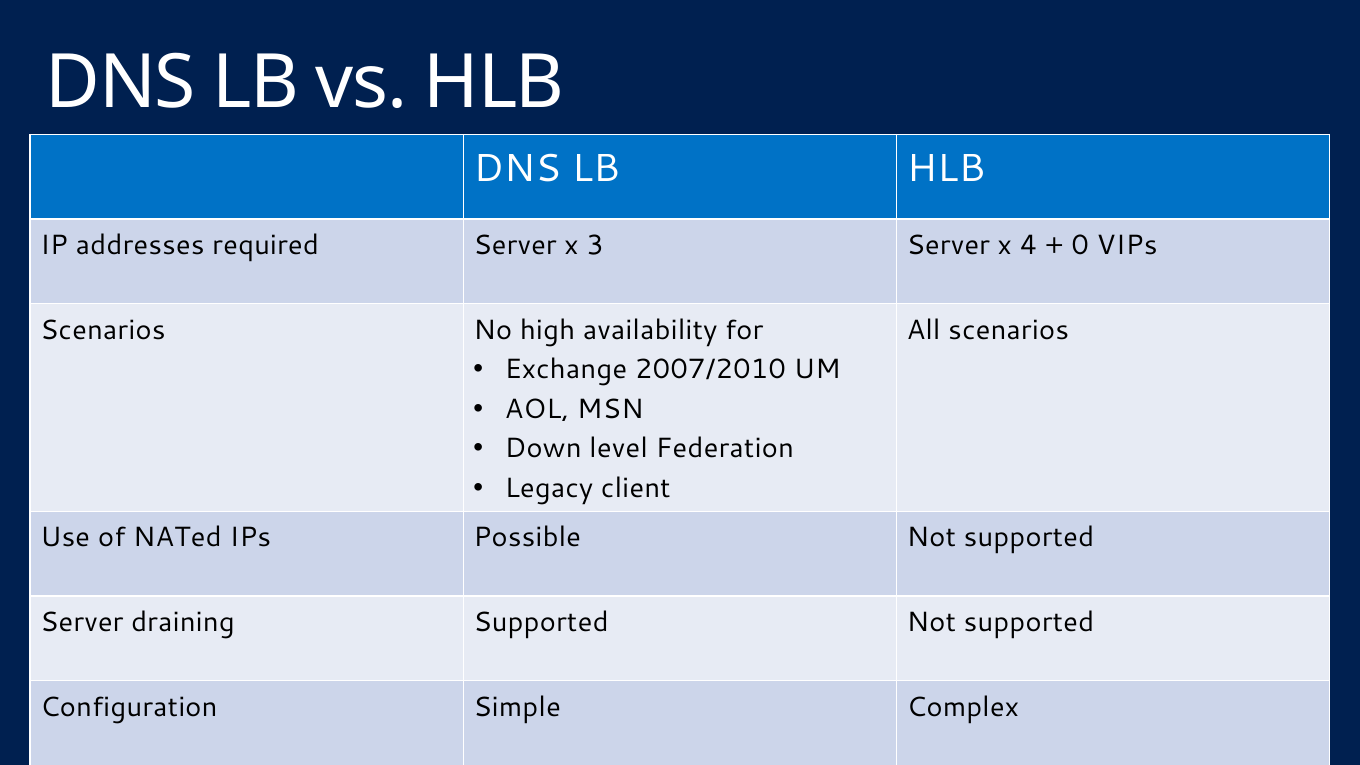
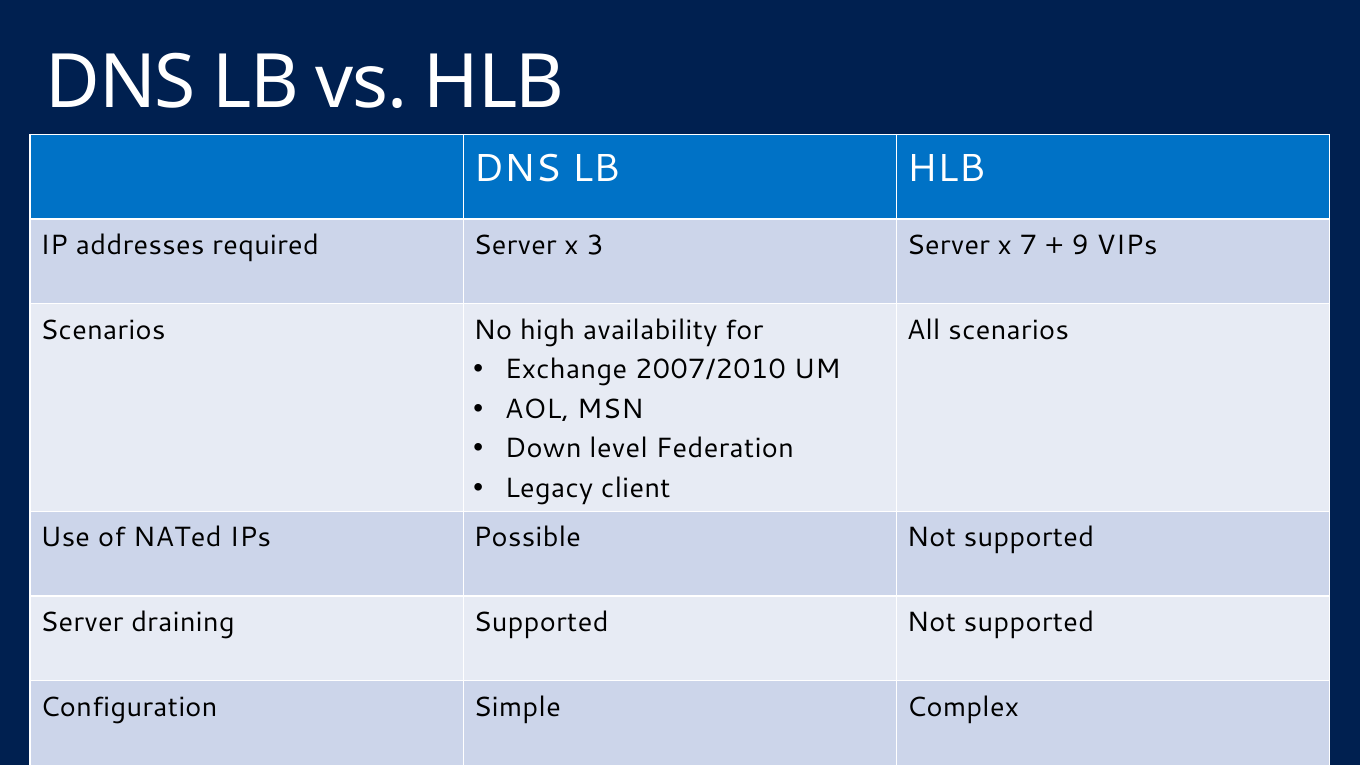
4: 4 -> 7 (1028, 245)
0: 0 -> 9 (1080, 245)
